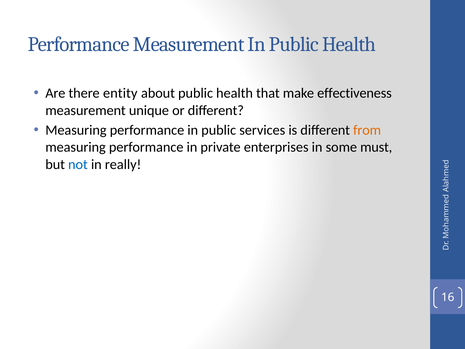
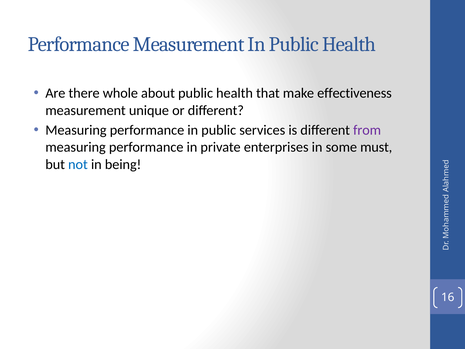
entity: entity -> whole (120, 93)
from colour: orange -> purple (367, 130)
really: really -> being (123, 164)
